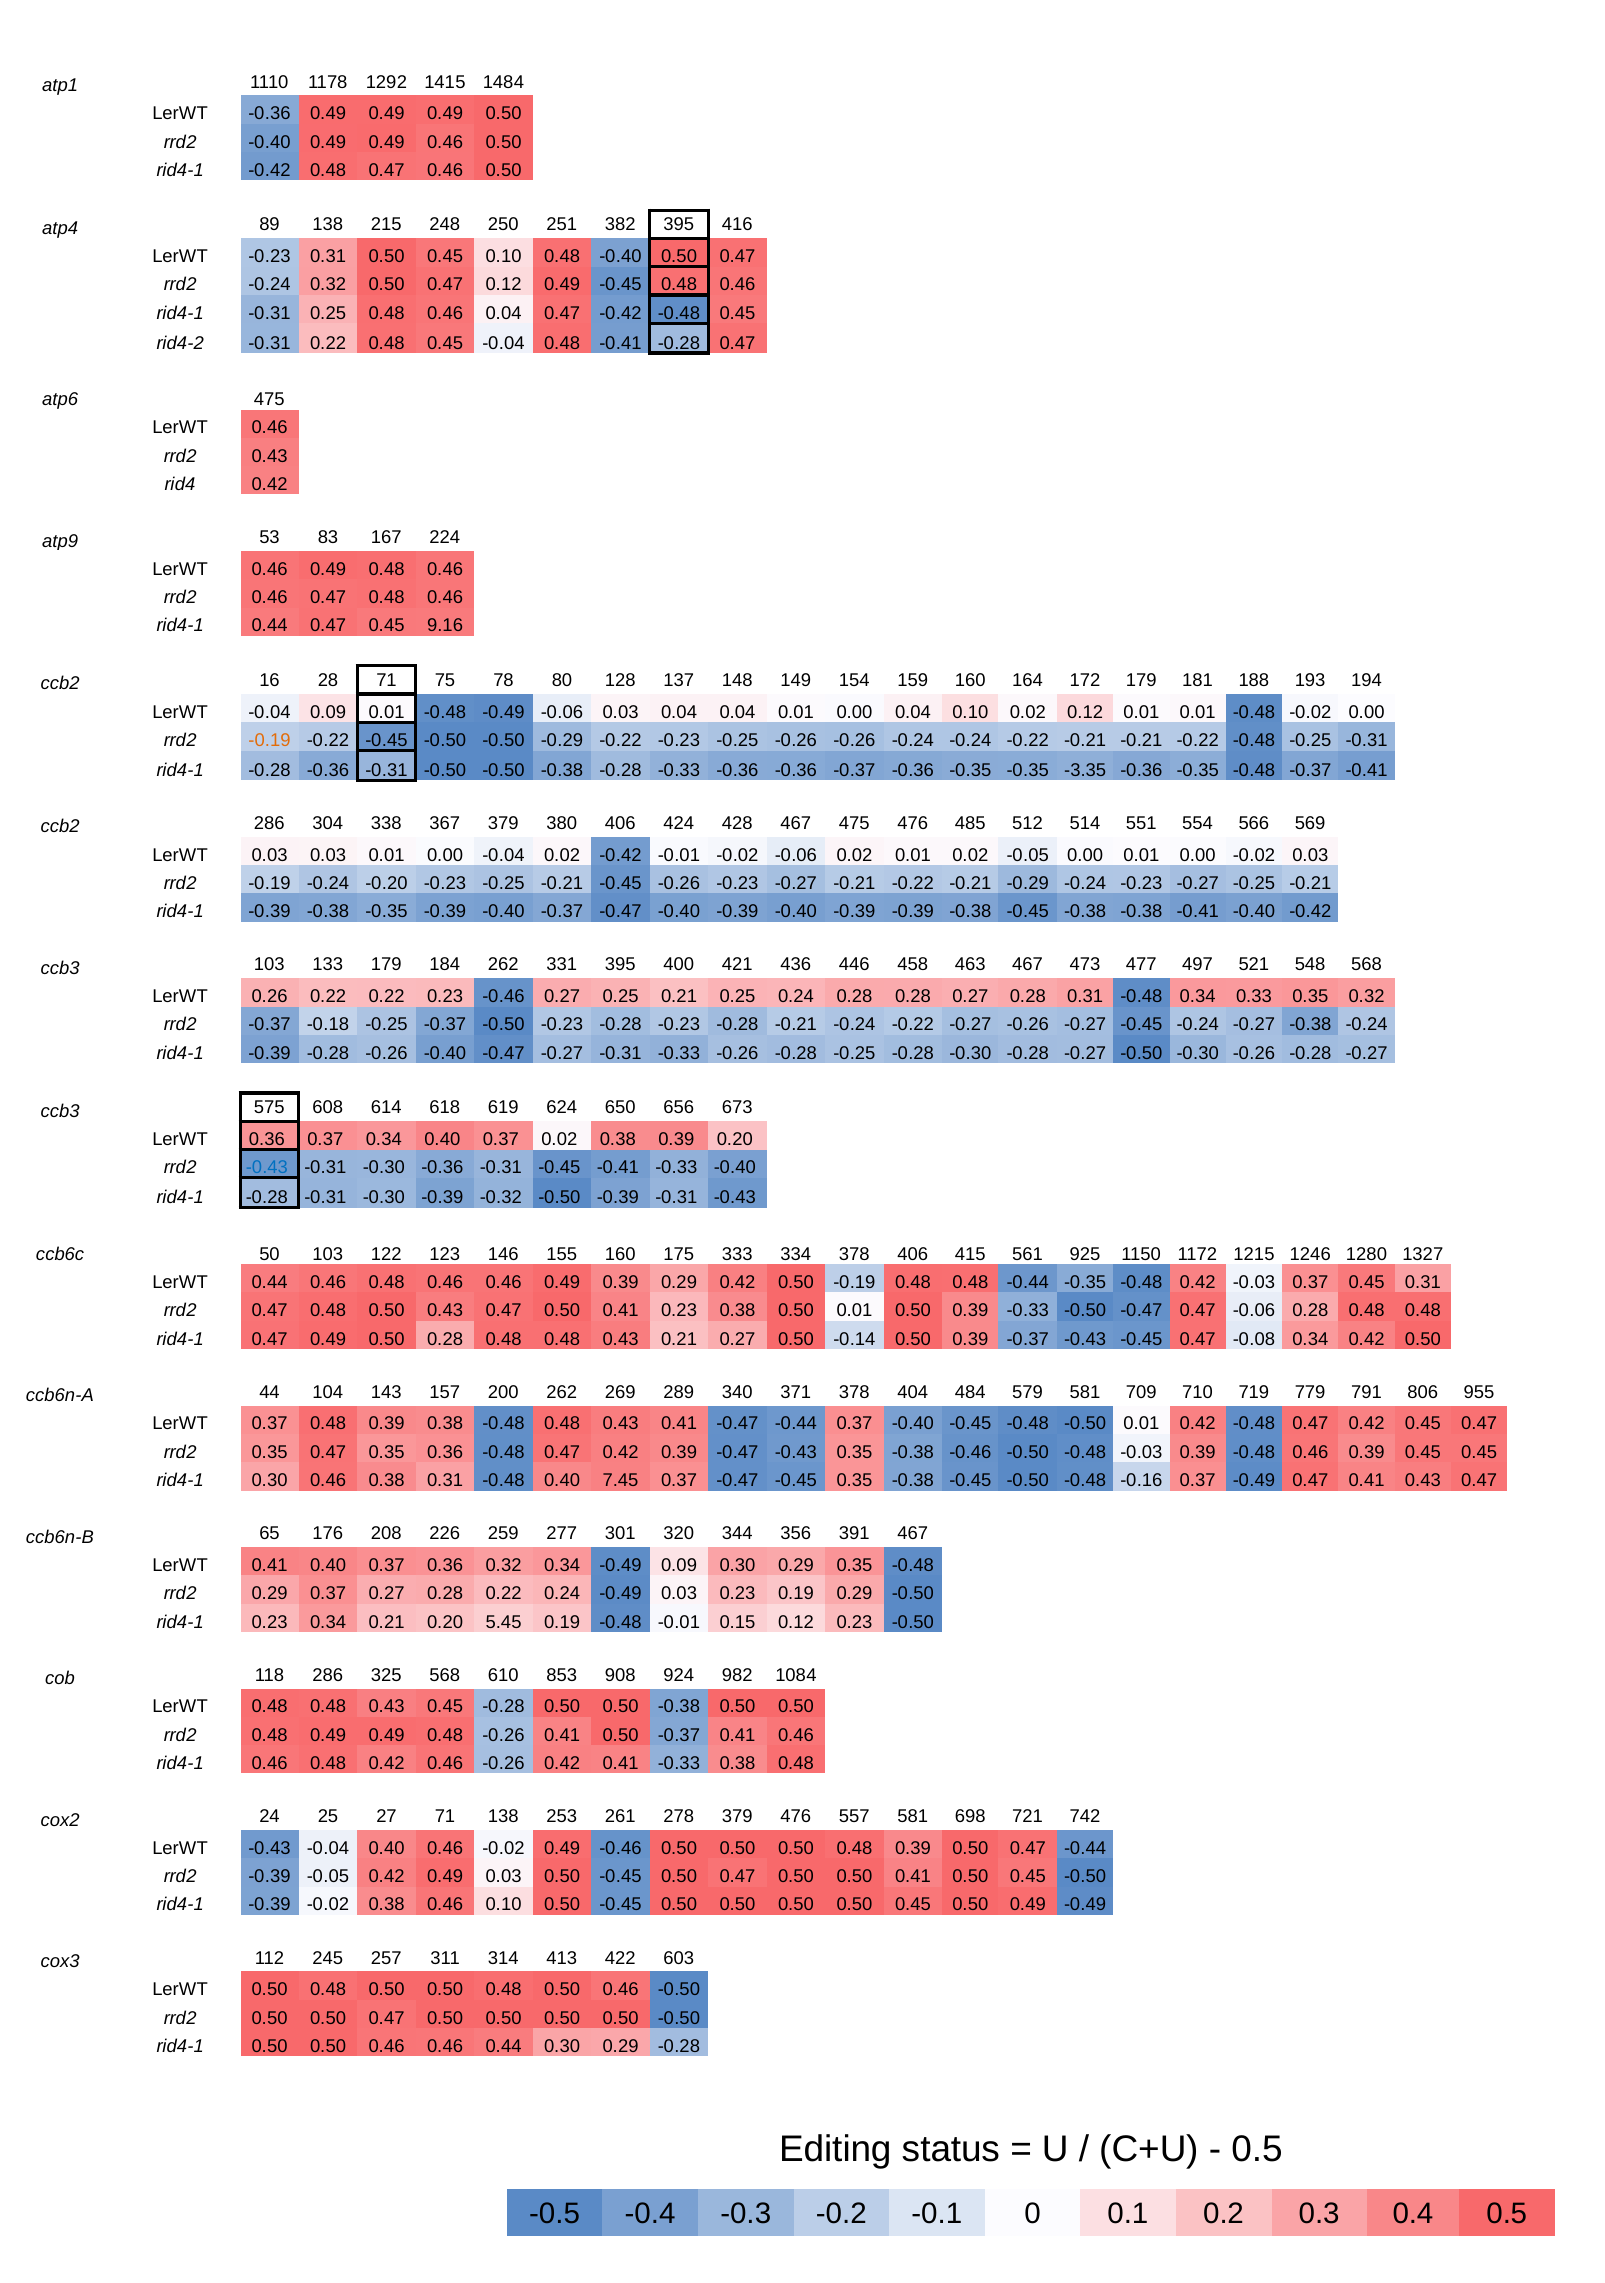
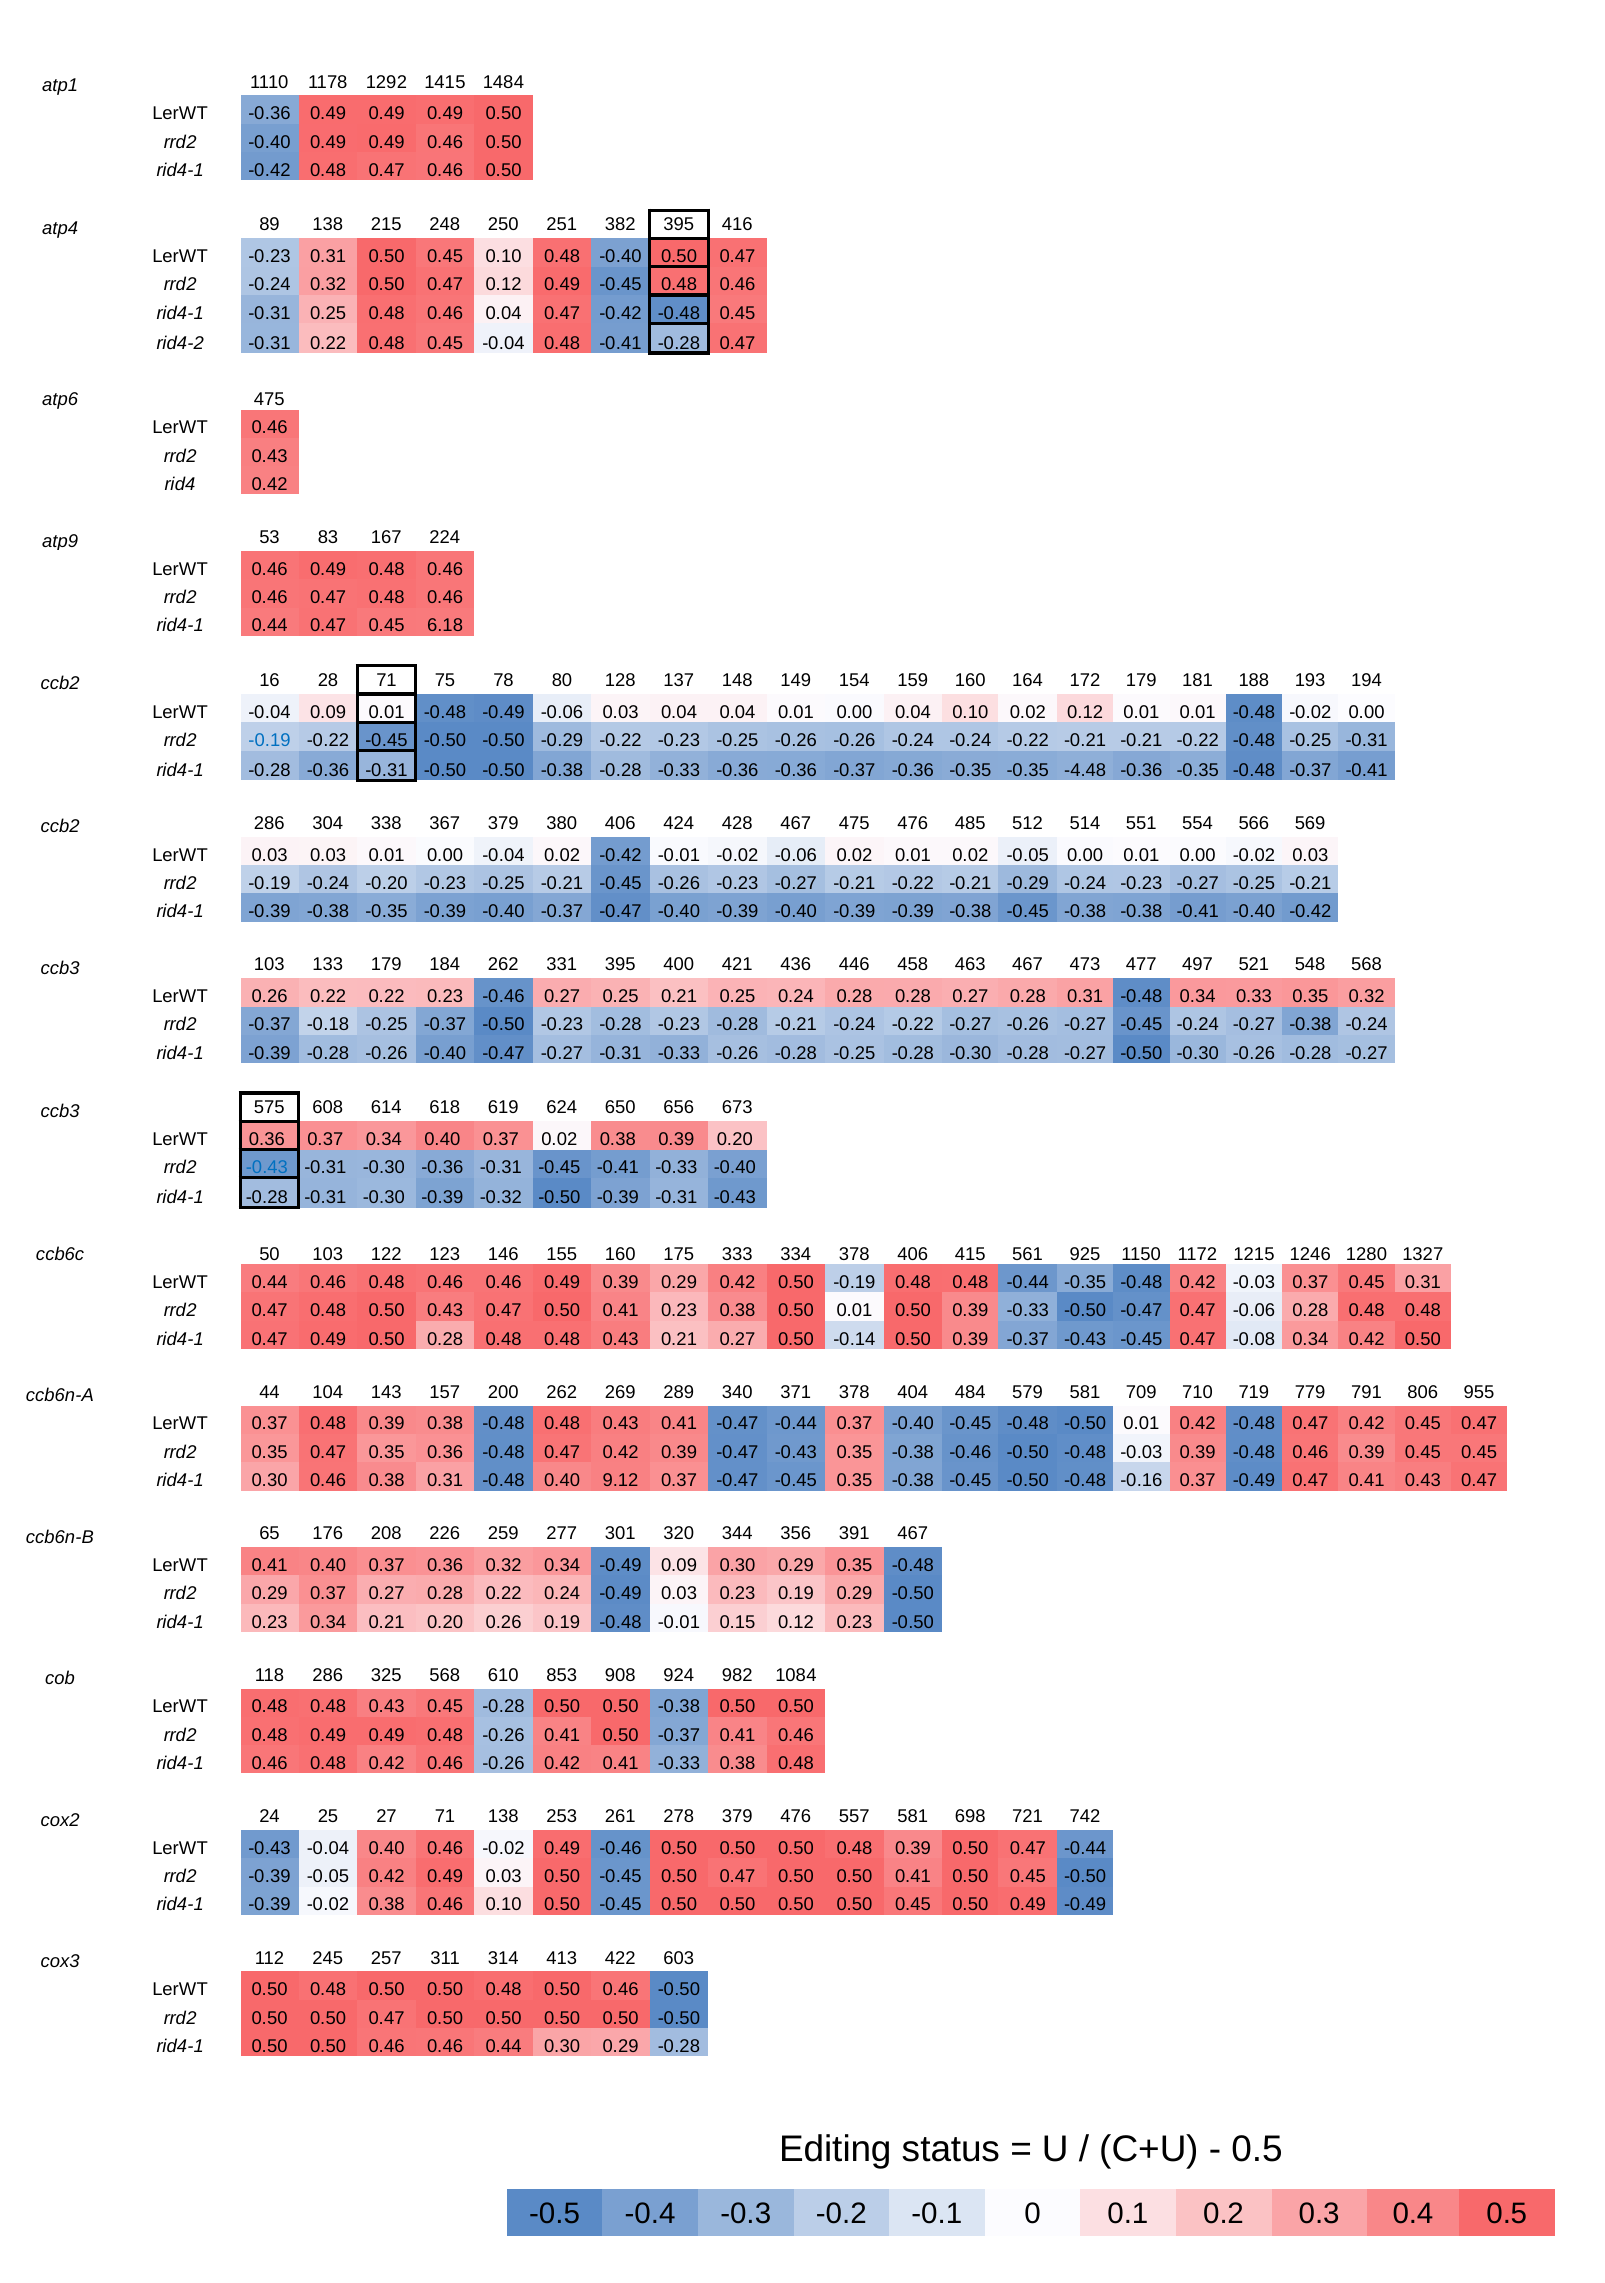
9.16: 9.16 -> 6.18 (445, 626)
-0.19 colour: orange -> blue (269, 741)
-3.35: -3.35 -> -4.48 (1085, 771)
7.45: 7.45 -> 9.12 (621, 1481)
0.20 5.45: 5.45 -> 0.26 (504, 1623)
